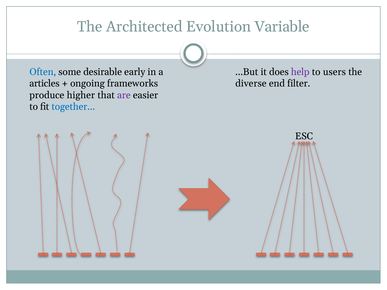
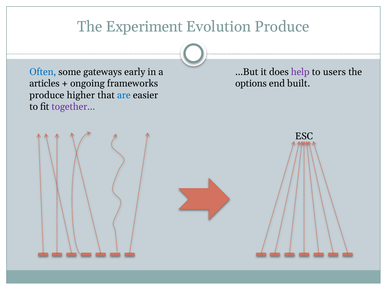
Architected: Architected -> Experiment (144, 27)
Evolution Variable: Variable -> Produce (282, 27)
desirable: desirable -> gateways (103, 72)
diverse: diverse -> options (251, 84)
filter: filter -> built (299, 84)
are colour: purple -> blue (124, 95)
together colour: blue -> purple (73, 107)
